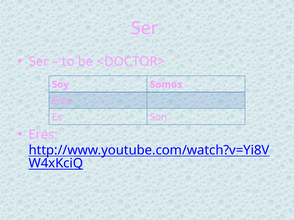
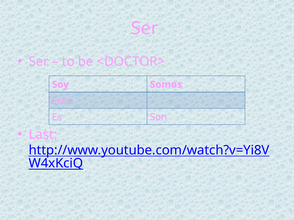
Eres: Eres -> Last (43, 135)
